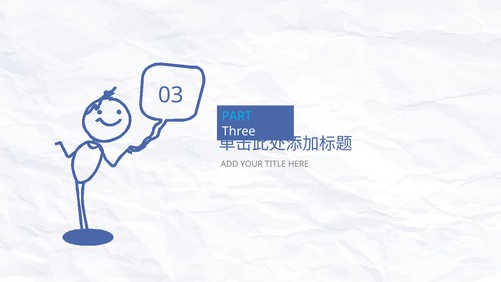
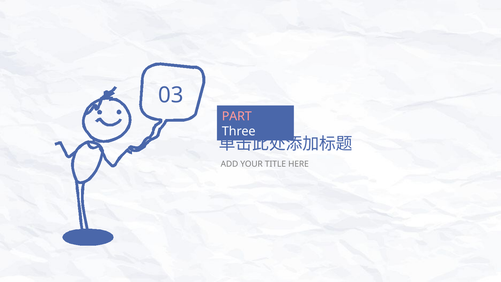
PART colour: light blue -> pink (237, 116)
